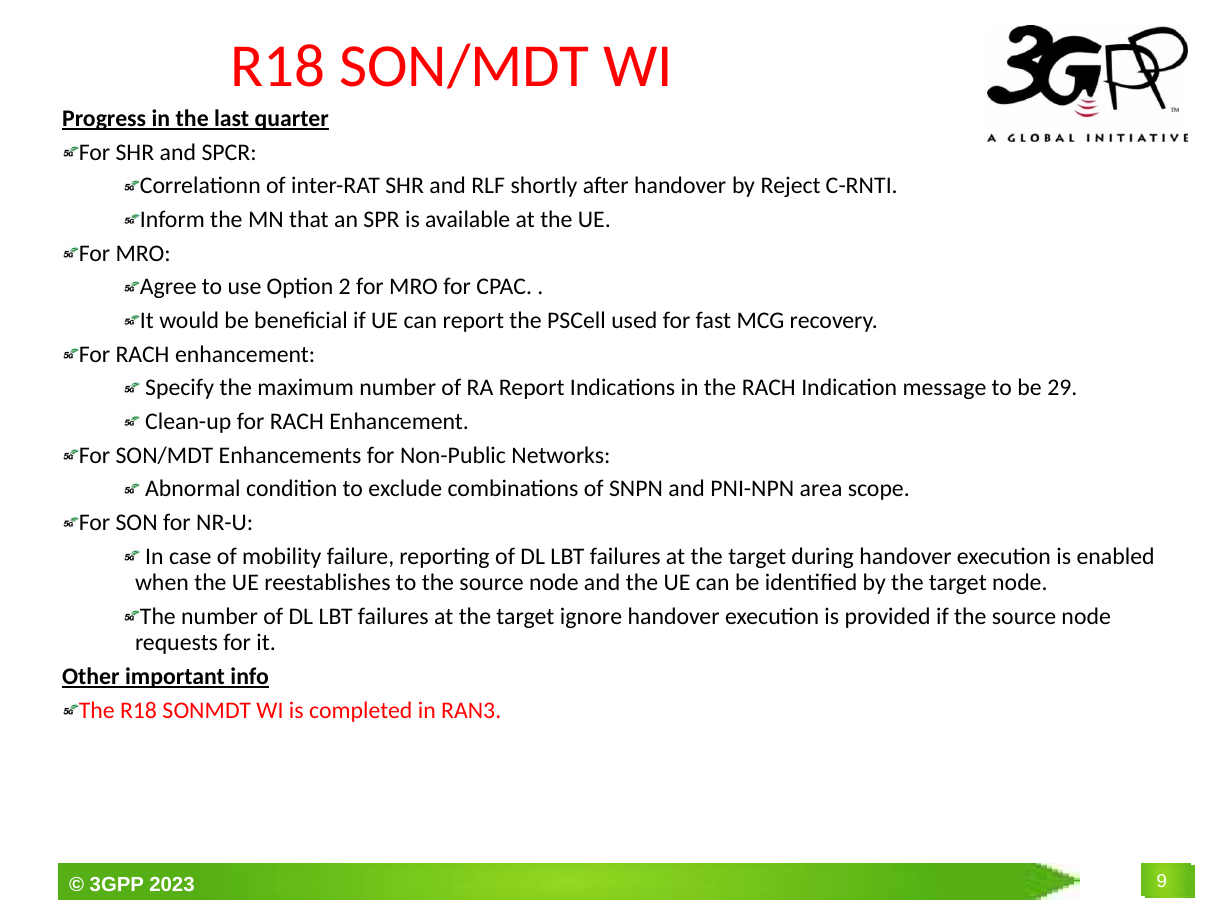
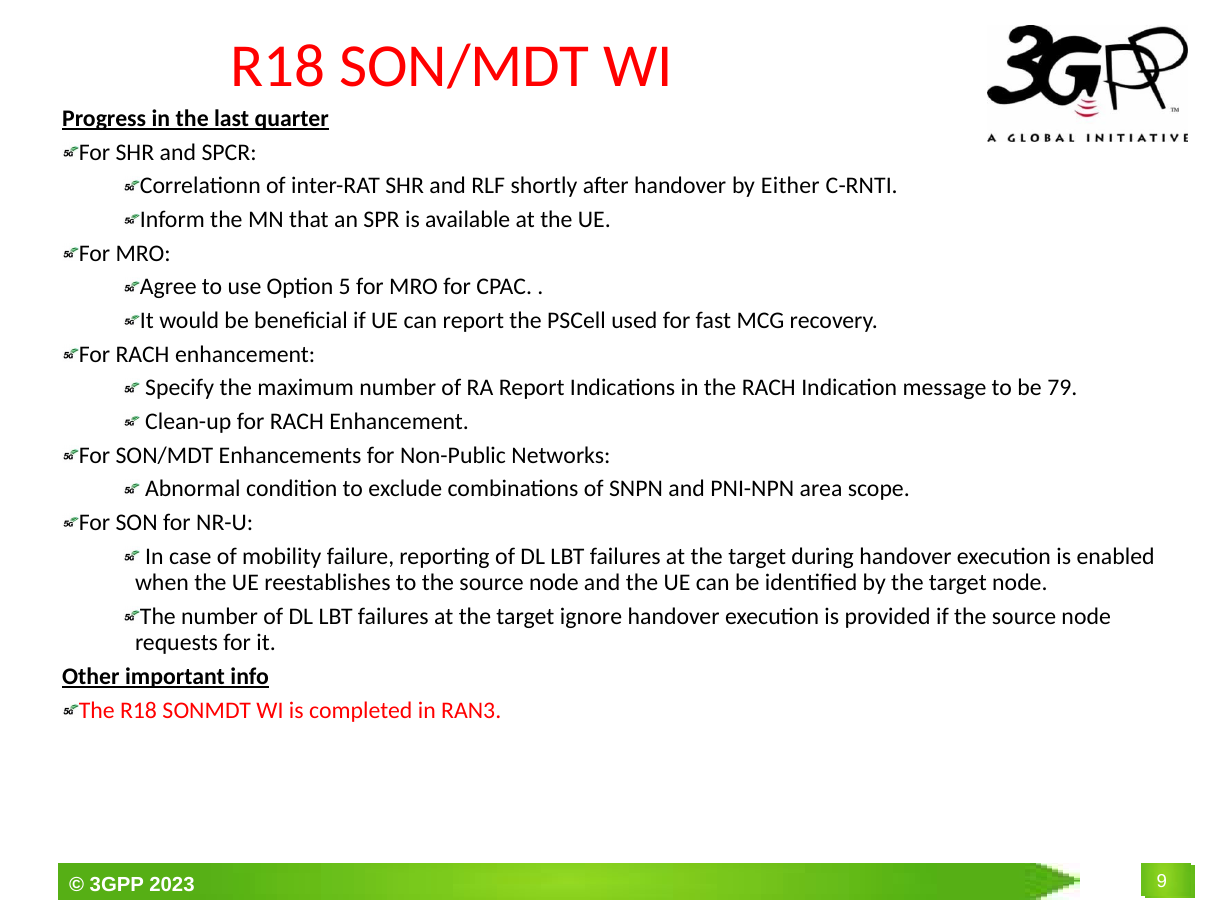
Reject: Reject -> Either (790, 186)
2: 2 -> 5 (345, 287)
29: 29 -> 79 (1062, 388)
